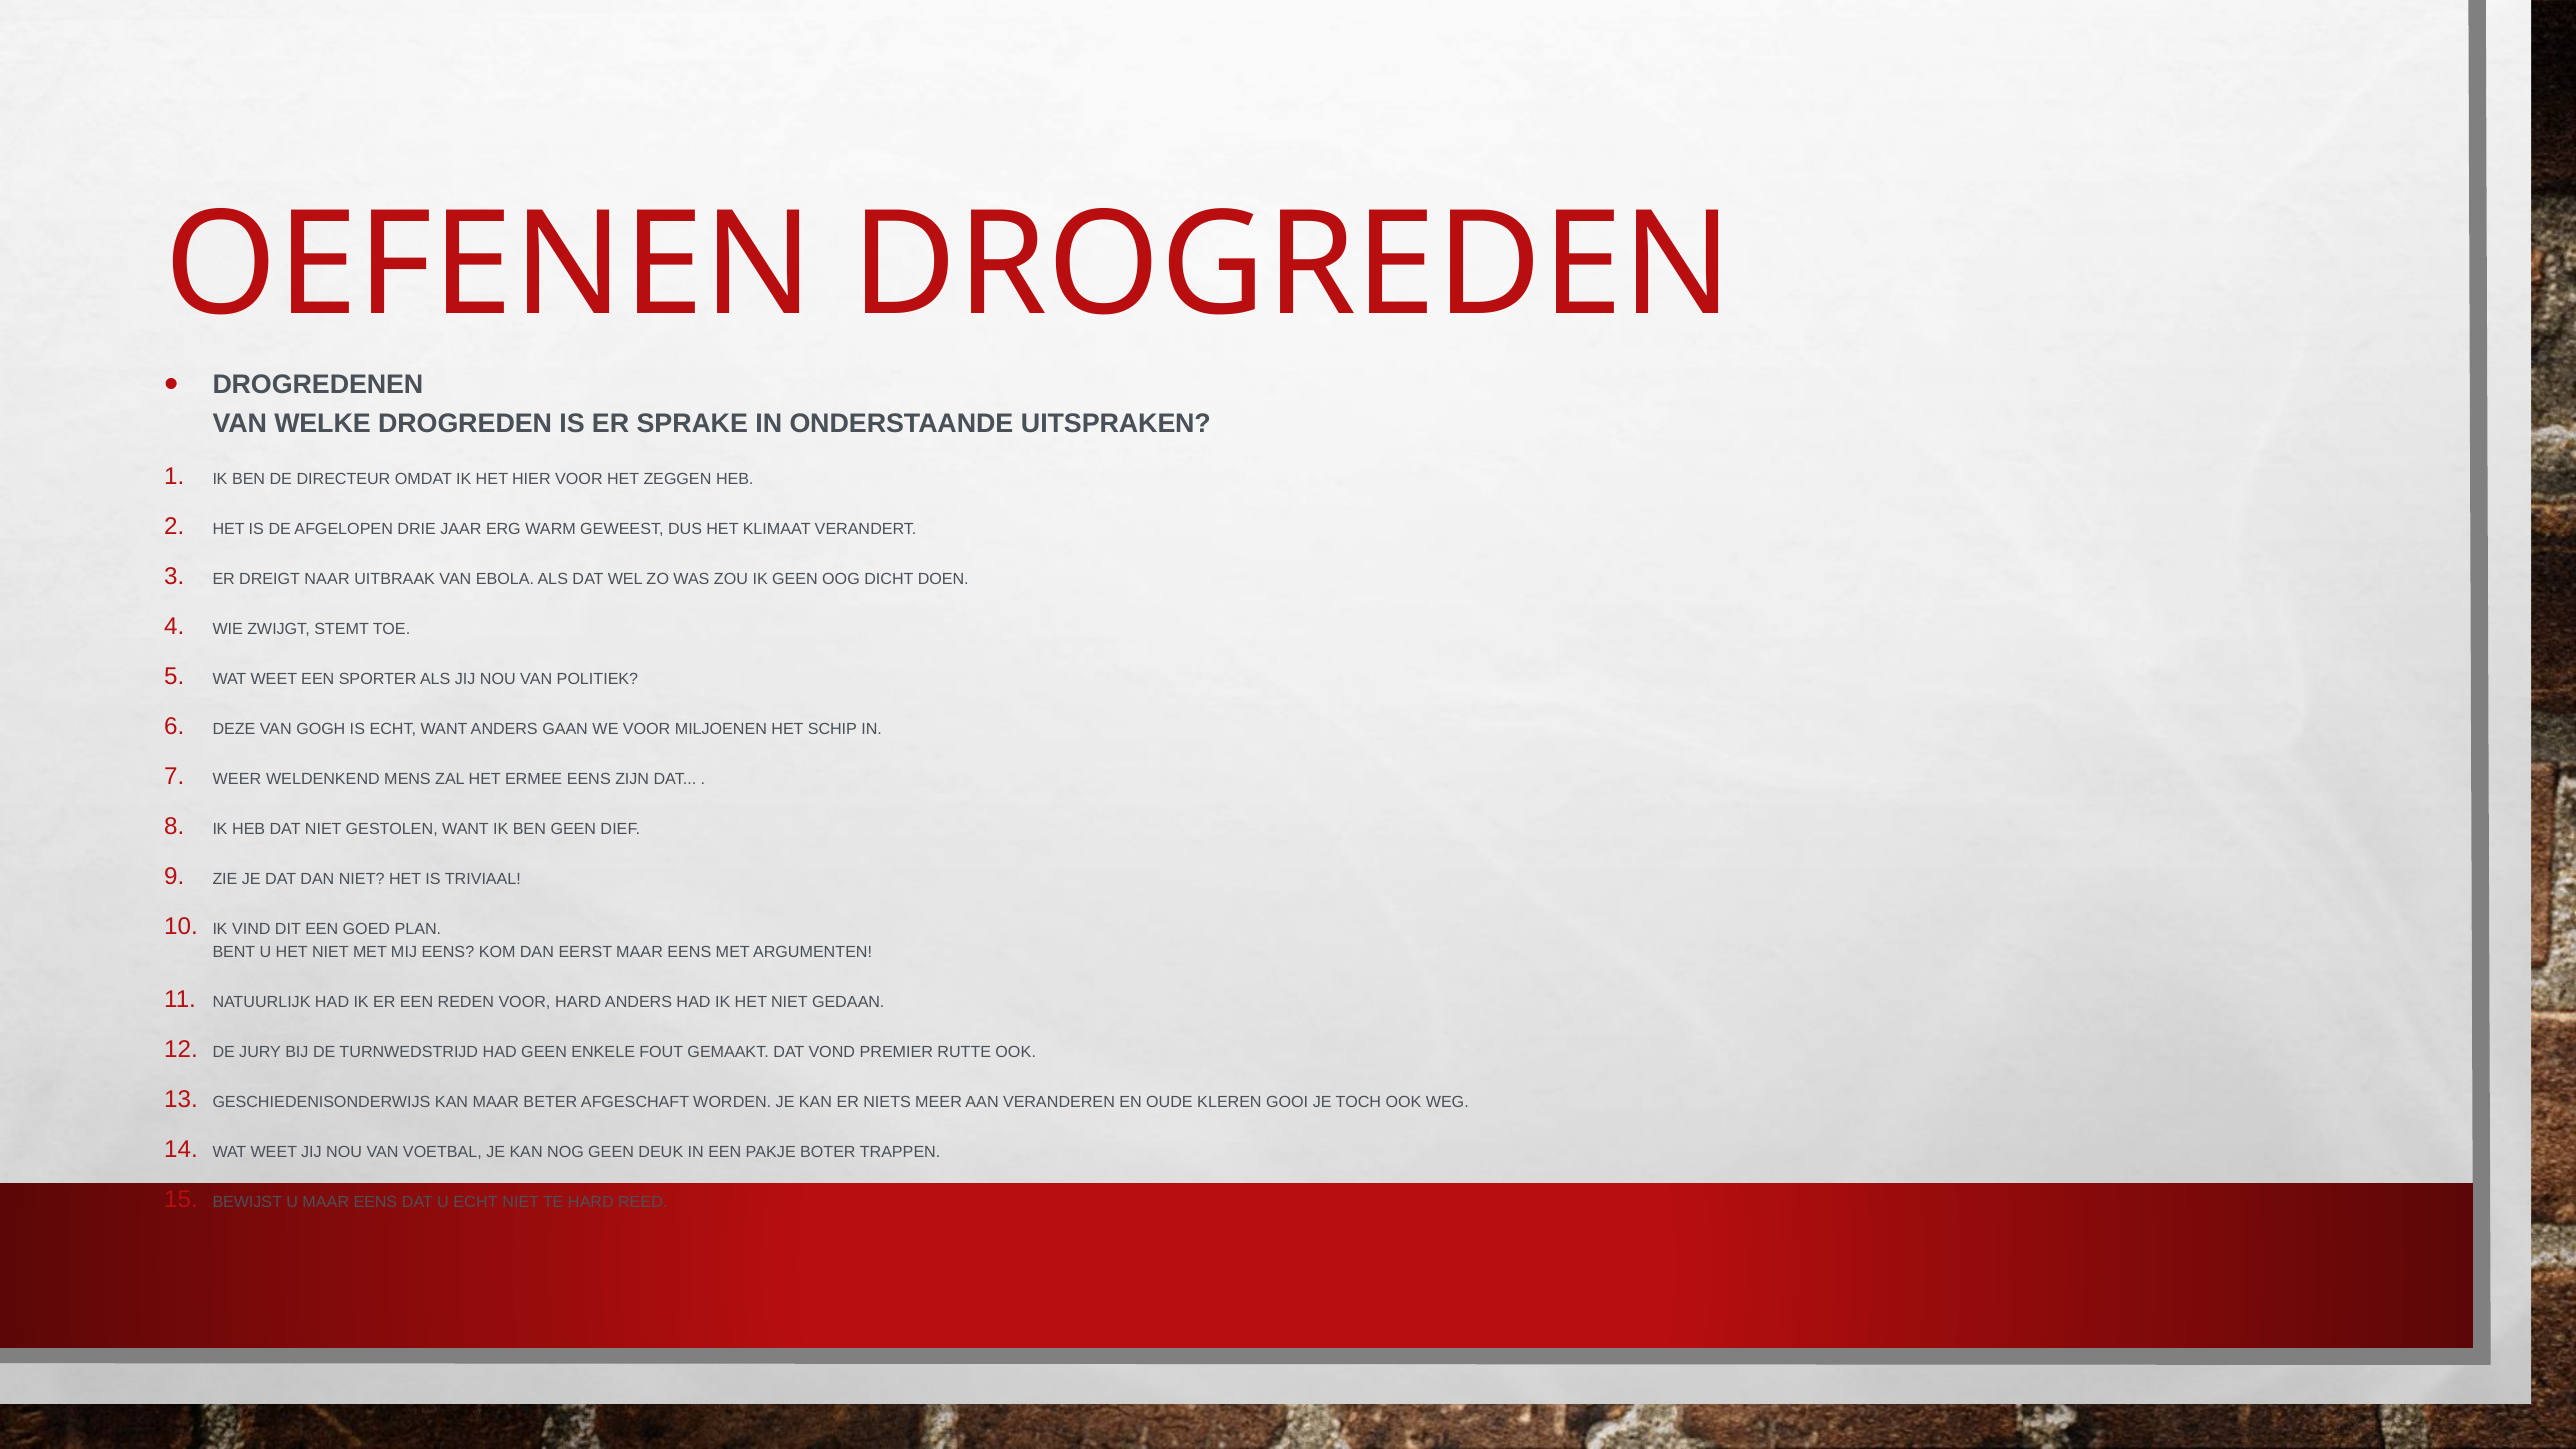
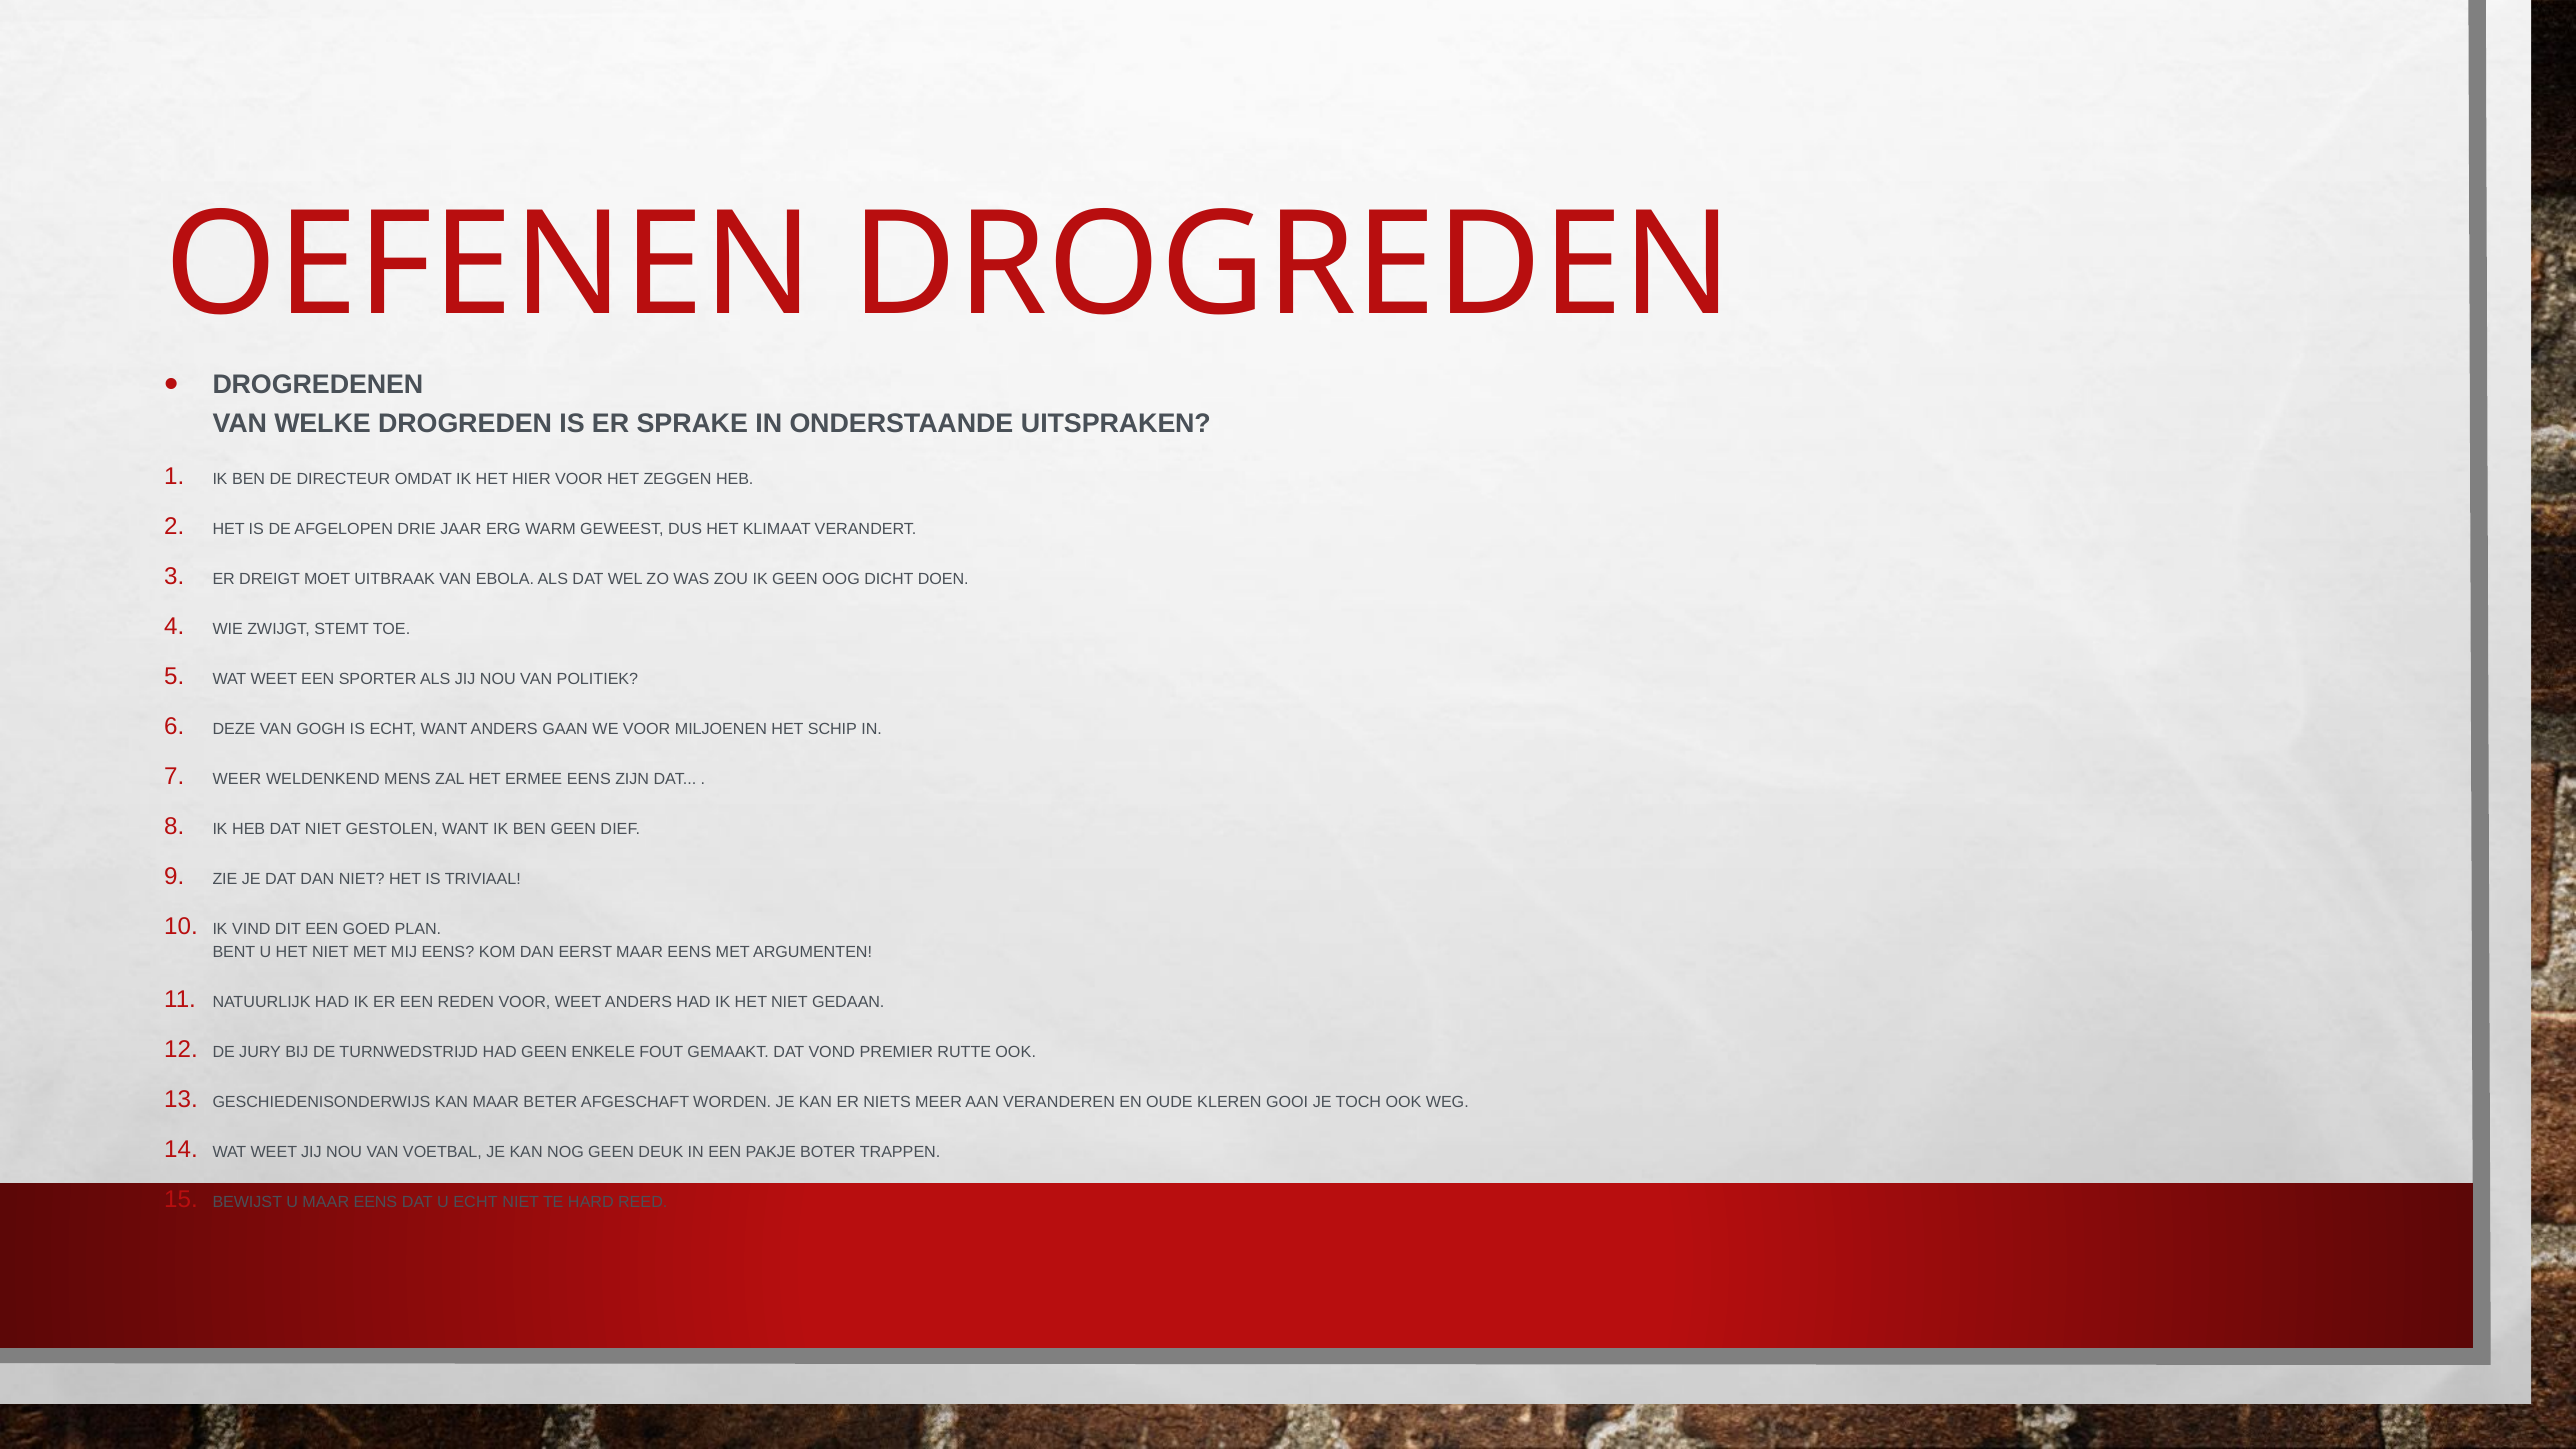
NAAR: NAAR -> MOET (327, 579)
VOOR HARD: HARD -> WEET (578, 1002)
